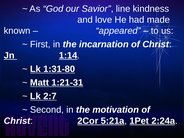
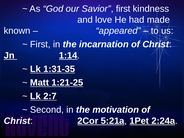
Savior line: line -> first (123, 9)
1:31-80: 1:31-80 -> 1:31-35 (59, 69)
1:21-31: 1:21-31 -> 1:21-25 (67, 83)
